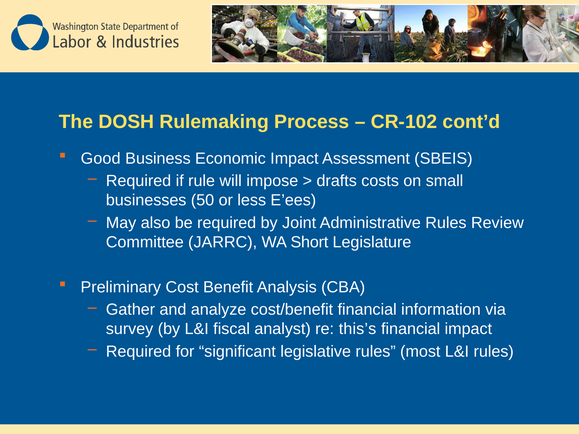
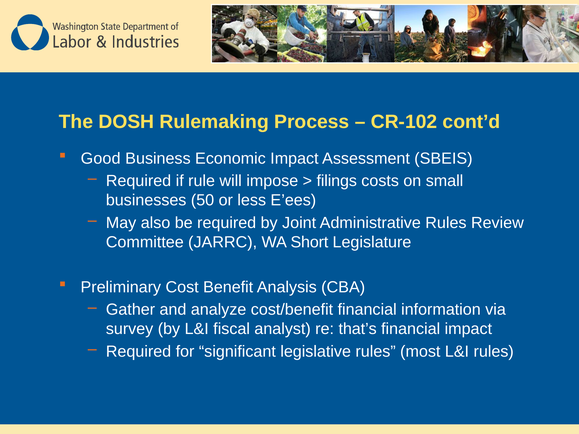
drafts: drafts -> filings (337, 181)
this’s: this’s -> that’s (358, 329)
